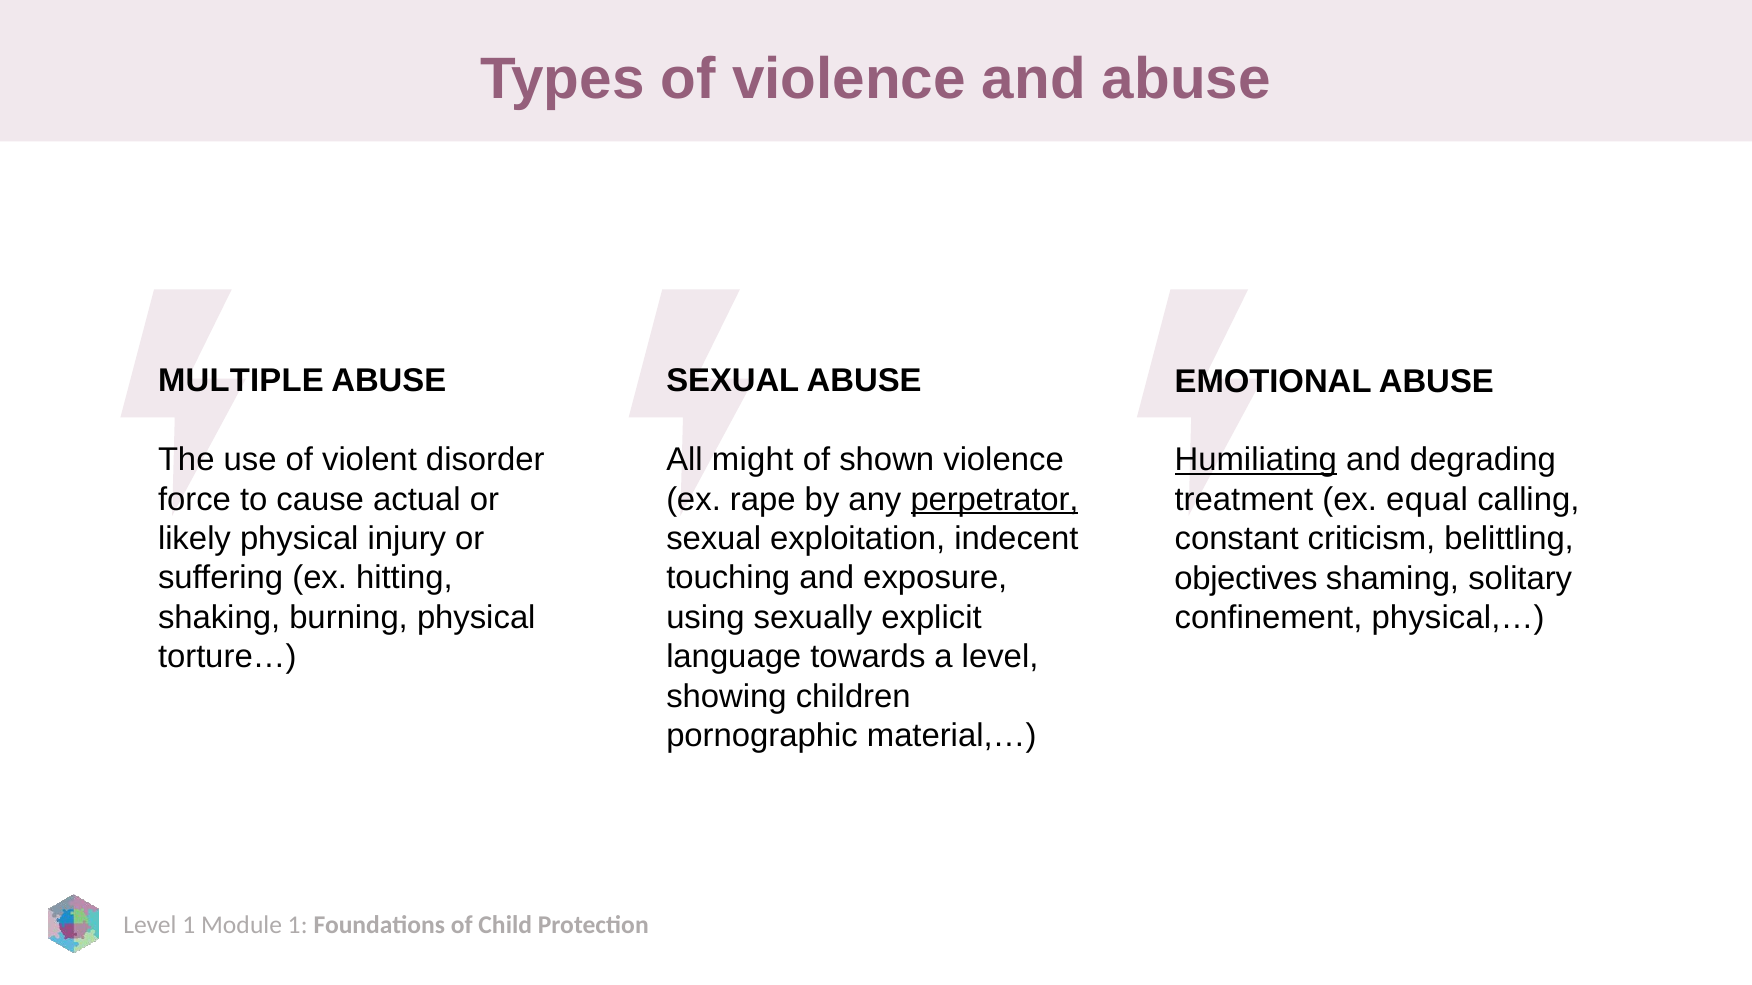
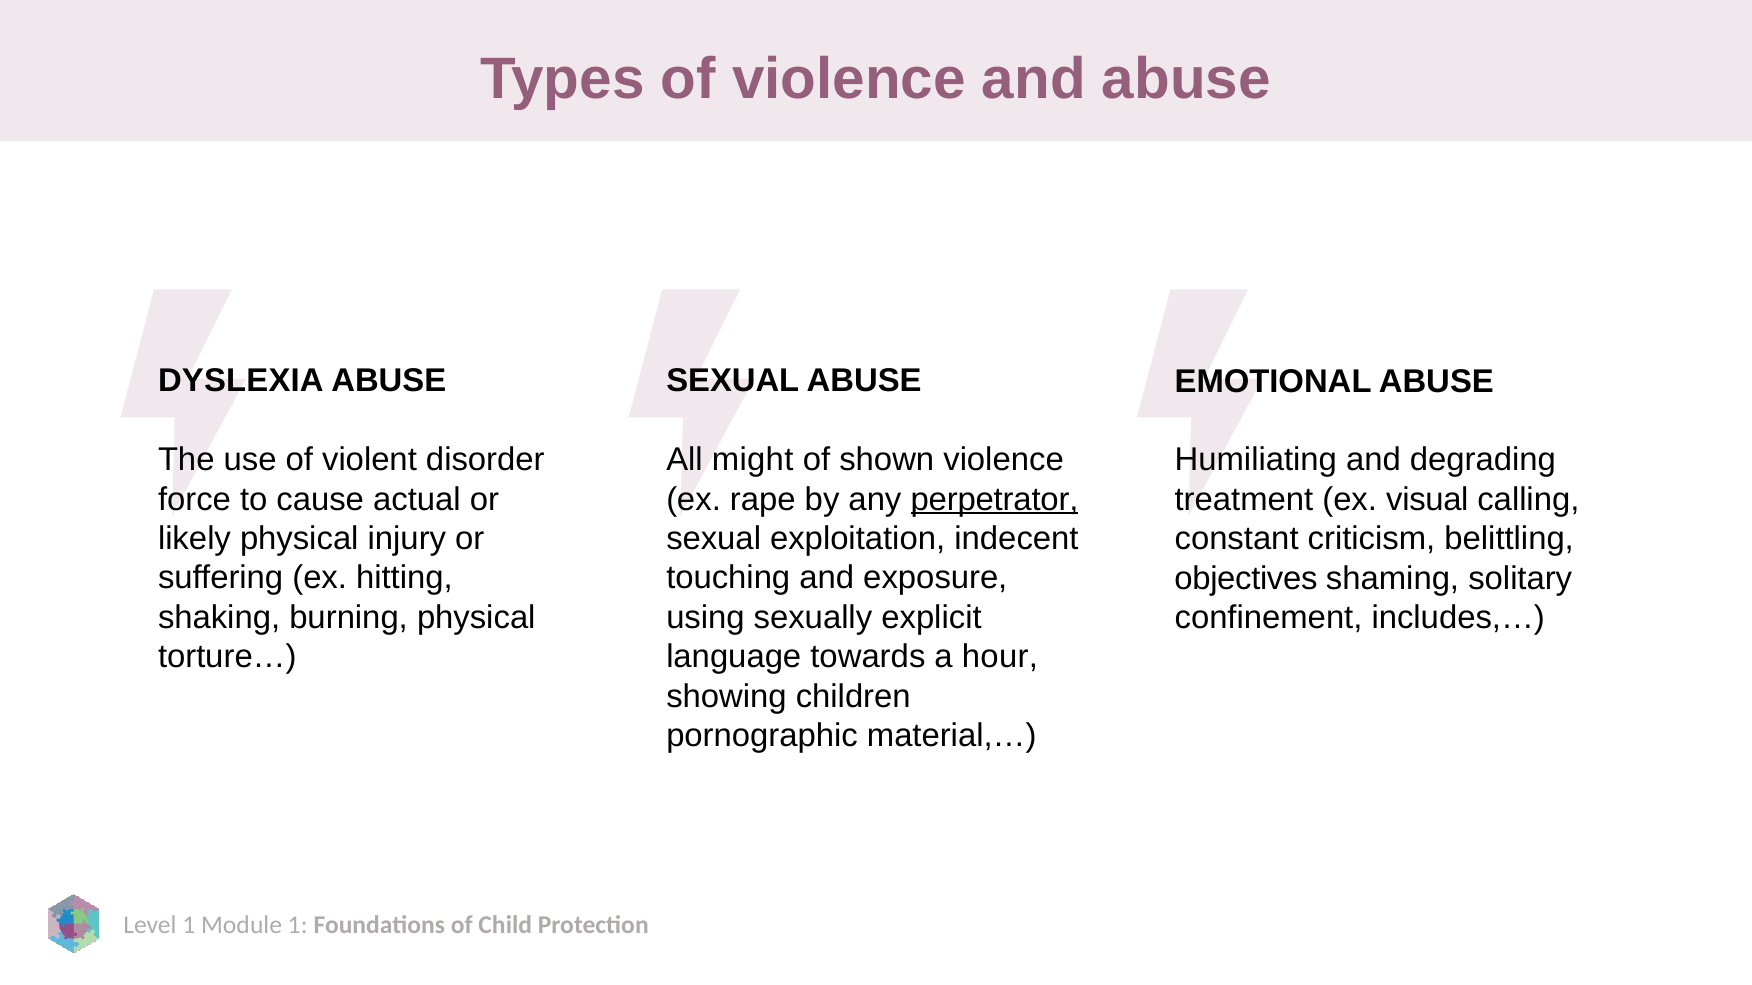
MULTIPLE: MULTIPLE -> DYSLEXIA (241, 381)
Humiliating underline: present -> none (1256, 460)
equal: equal -> visual (1427, 500)
physical,…: physical,… -> includes,… (1458, 618)
a level: level -> hour (1000, 657)
